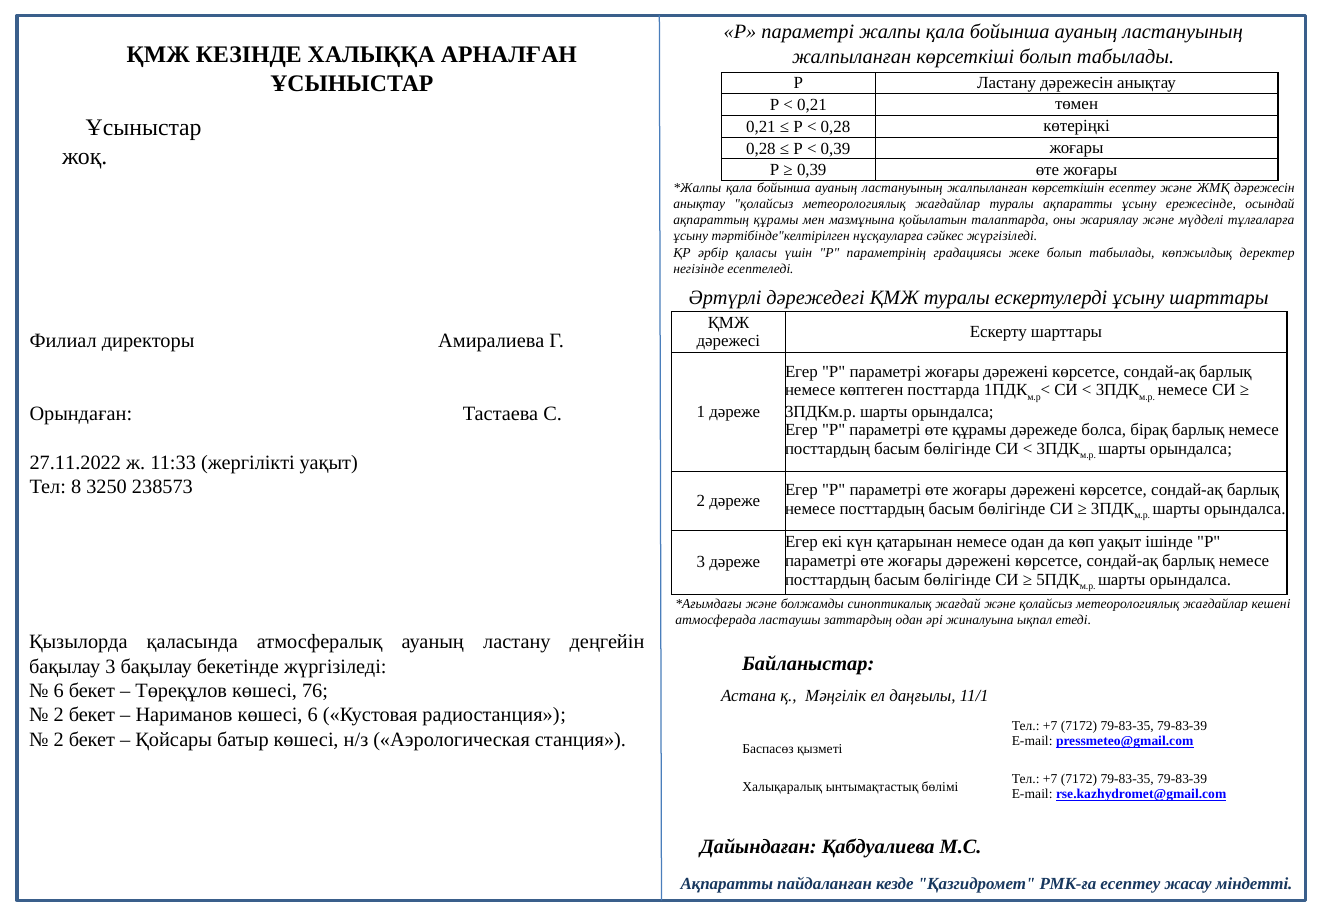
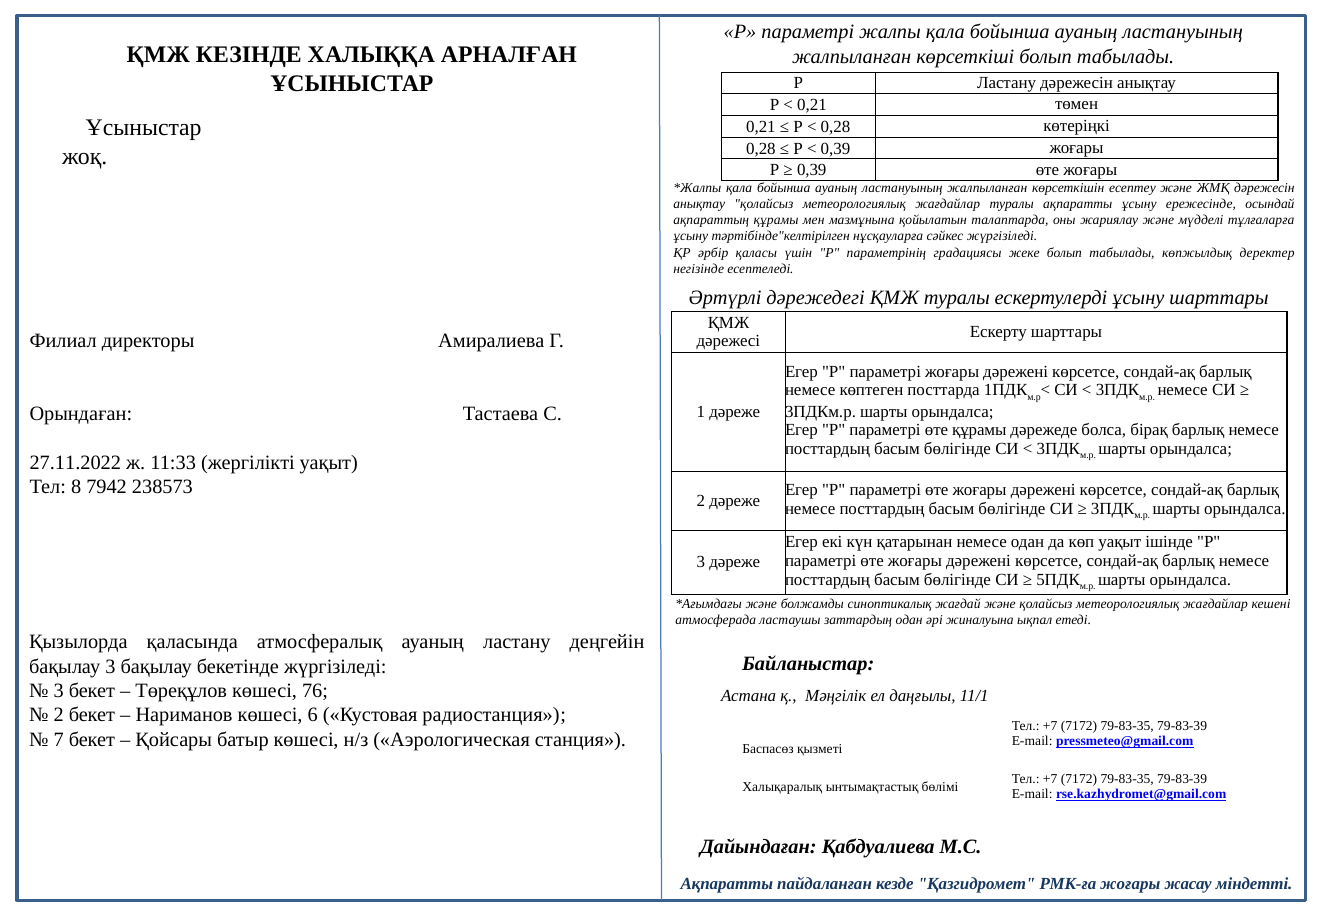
3250: 3250 -> 7942 (107, 487)
6: 6 -> 3 (59, 691)
2: 2 -> 7 (59, 740)
РМК-ға есептеу: есептеу -> жоғары (1130, 884)
